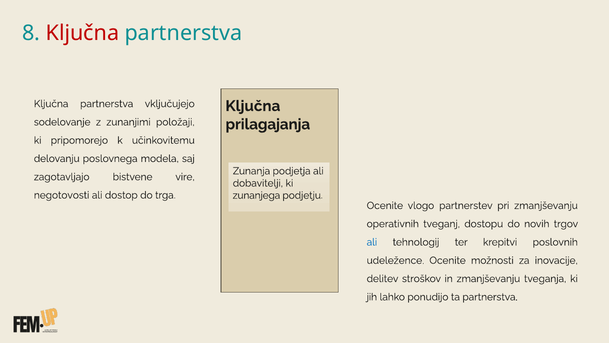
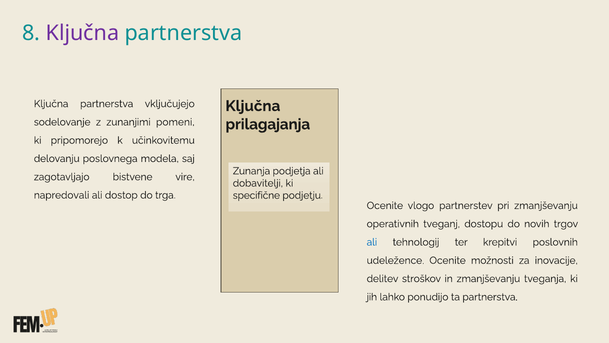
Ključna colour: red -> purple (82, 33)
položaji: položaji -> pomeni (175, 122)
negotovosti: negotovosti -> napredovali (62, 195)
zunanjega: zunanjega -> specifične (256, 195)
